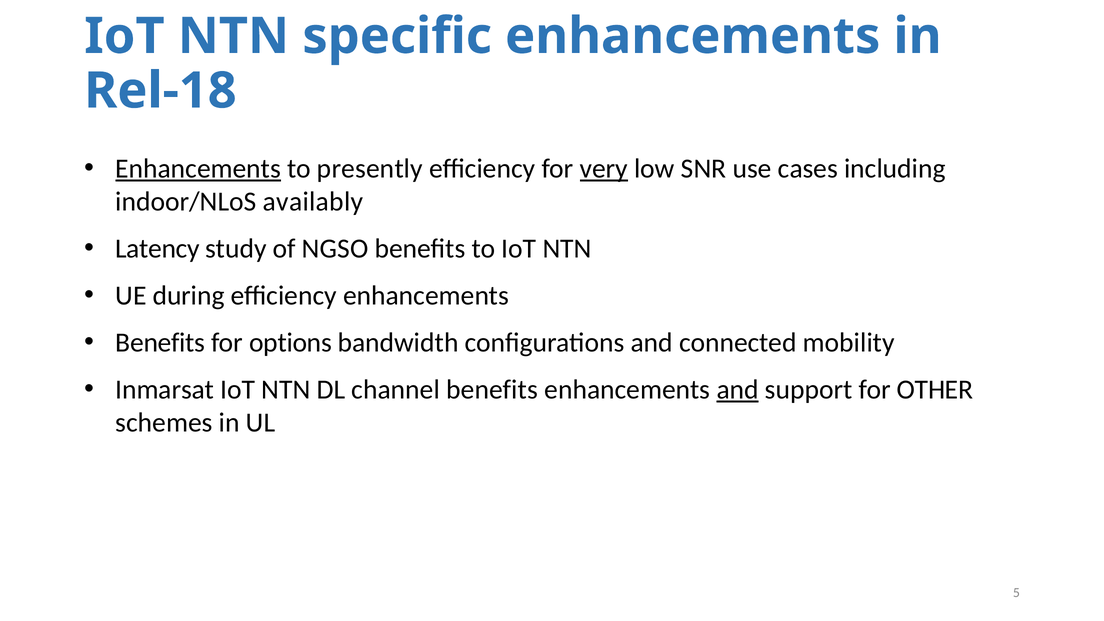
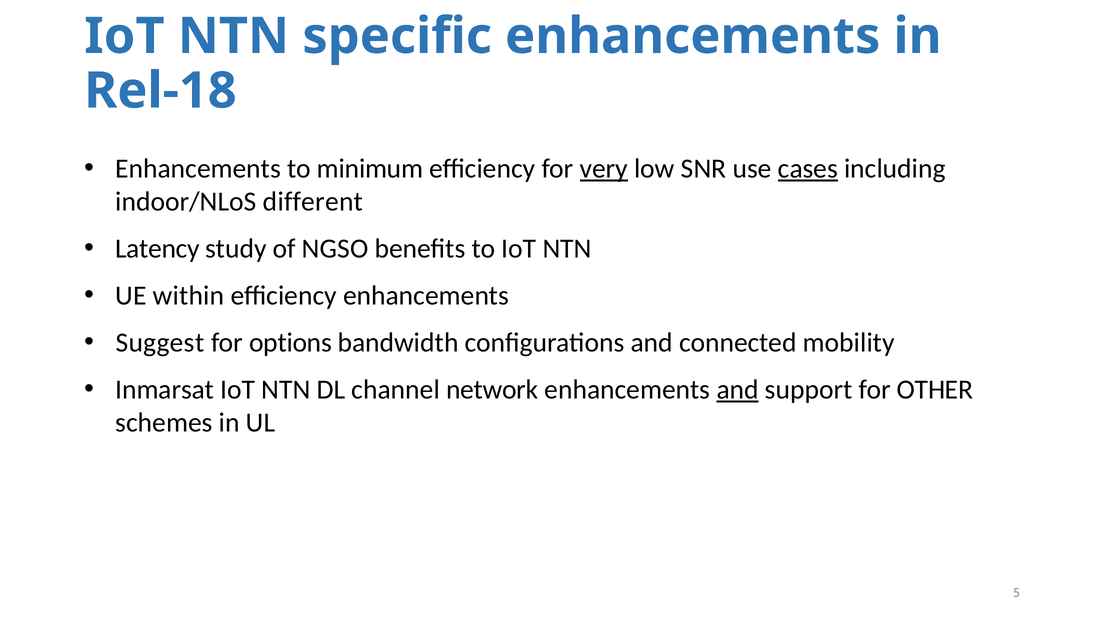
Enhancements underline: present -> none (198, 169)
presently: presently -> minimum (370, 169)
cases underline: none -> present (808, 169)
availably: availably -> different (313, 202)
during: during -> within (188, 296)
Benefits: Benefits -> Suggest (160, 343)
channel benefits: benefits -> network (492, 390)
